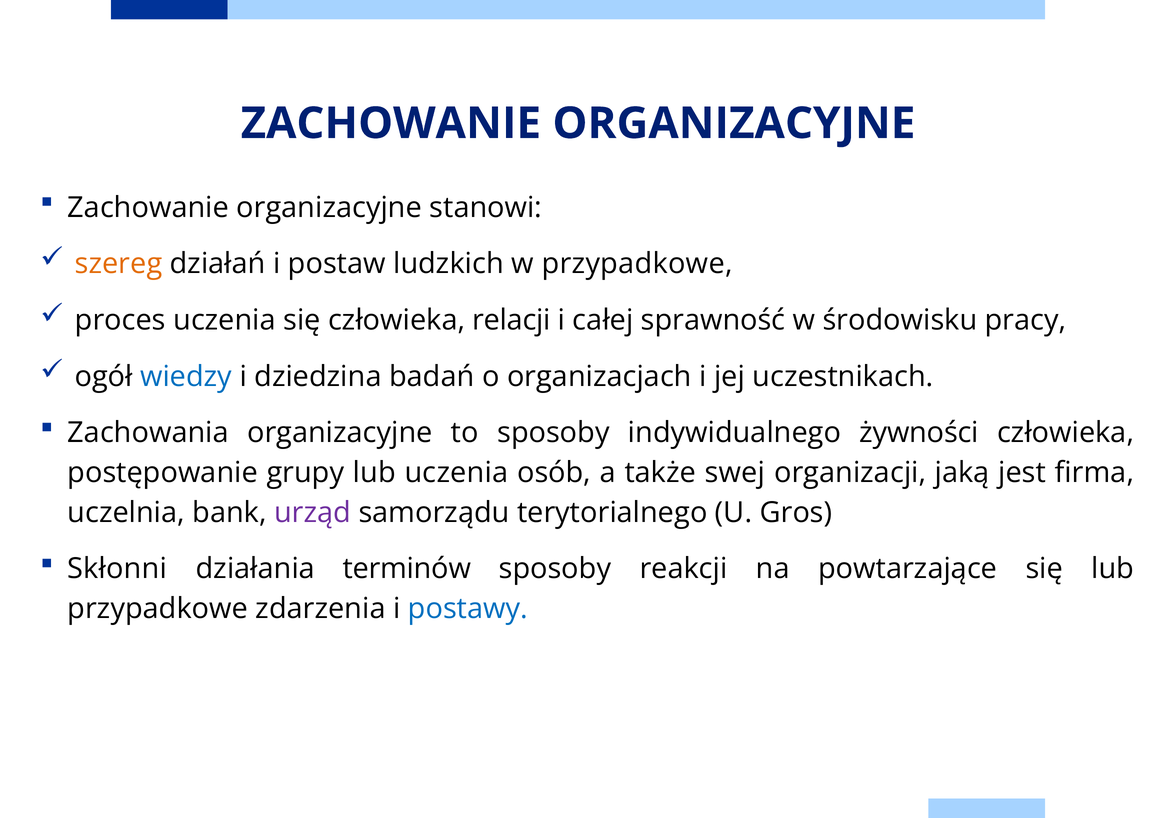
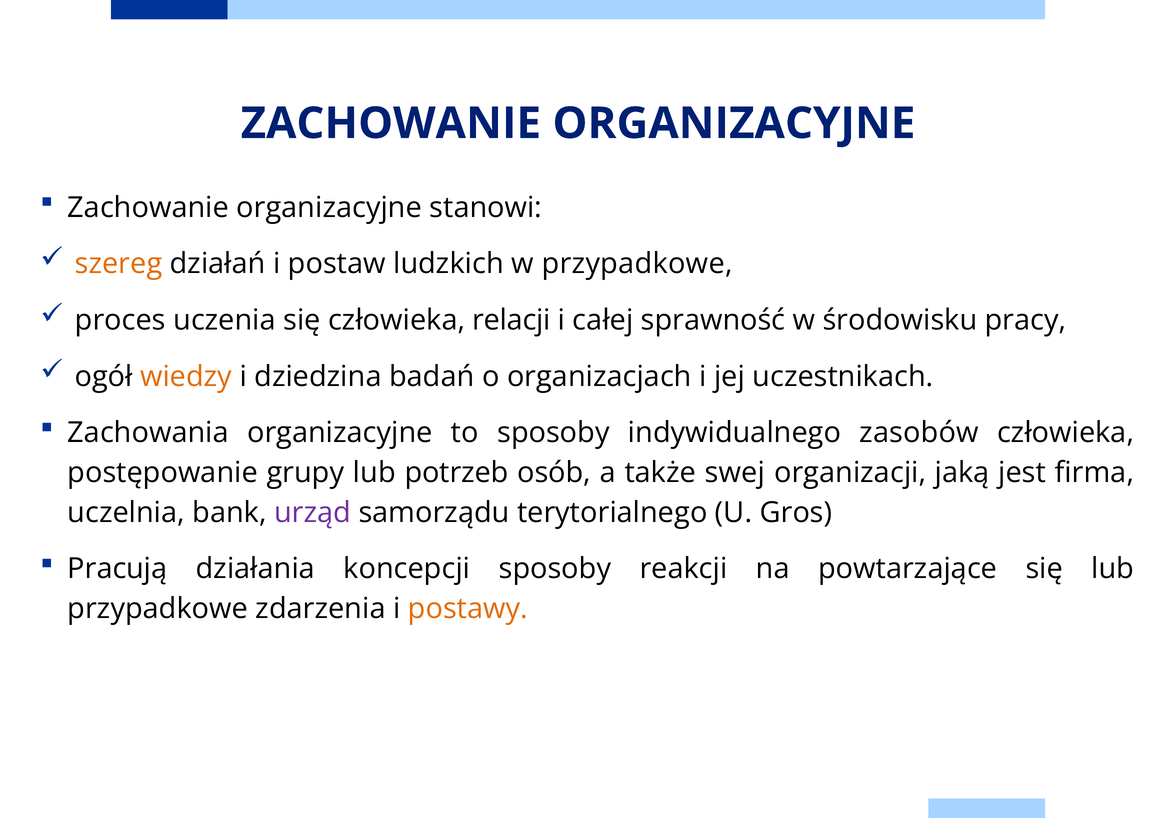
wiedzy colour: blue -> orange (186, 376)
żywności: żywności -> zasobów (919, 433)
lub uczenia: uczenia -> potrzeb (456, 472)
Skłonni: Skłonni -> Pracują (117, 568)
terminów: terminów -> koncepcji (407, 568)
postawy colour: blue -> orange (468, 608)
